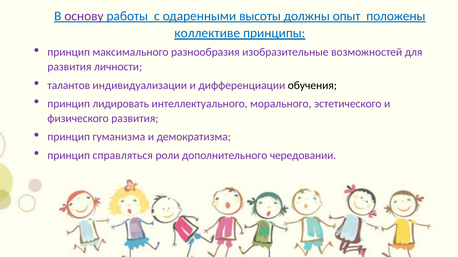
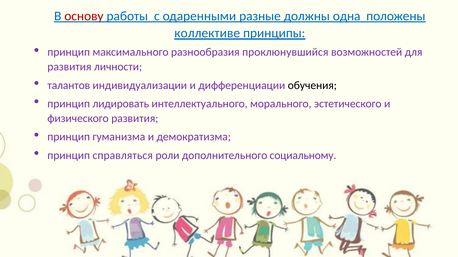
основу colour: purple -> red (84, 16)
высоты: высоты -> разные (260, 16)
опыт: опыт -> одна (347, 16)
изобразительные: изобразительные -> проклюнувшийся (285, 52)
чередовании: чередовании -> социальному (303, 156)
